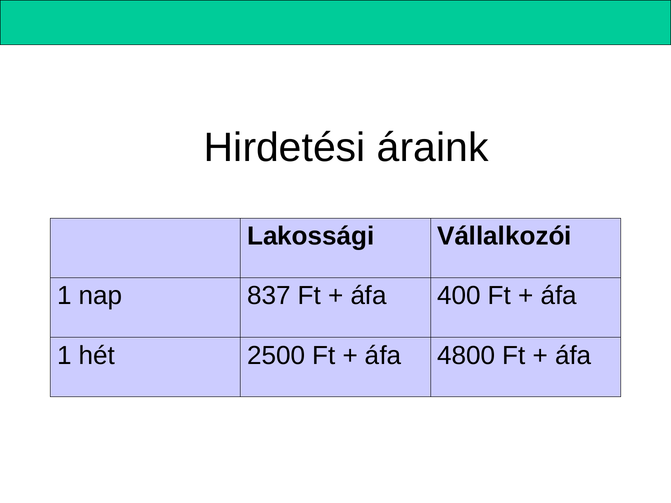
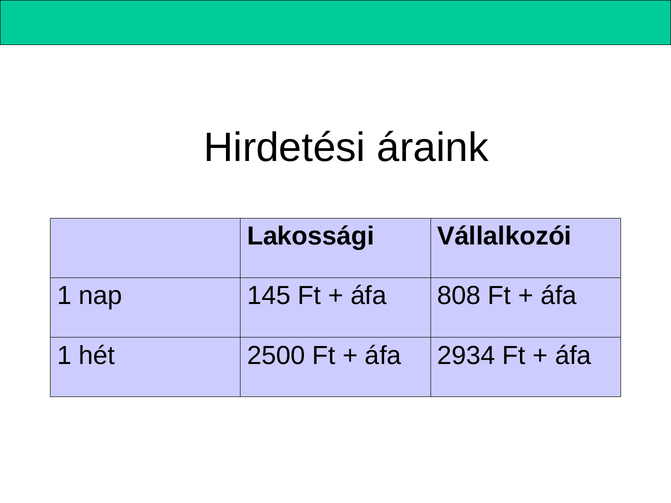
837: 837 -> 145 (269, 296)
400: 400 -> 808 (459, 296)
4800: 4800 -> 2934 (466, 356)
